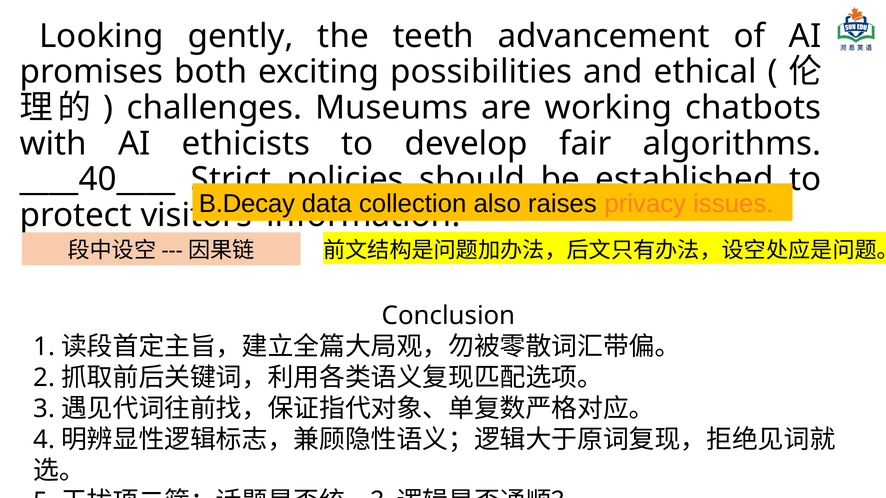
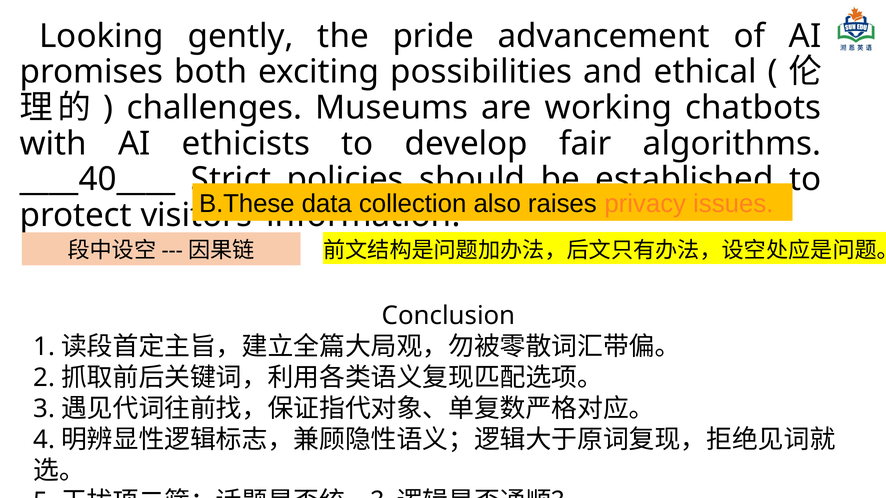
teeth: teeth -> pride (433, 36)
B.Decay: B.Decay -> B.These (247, 204)
